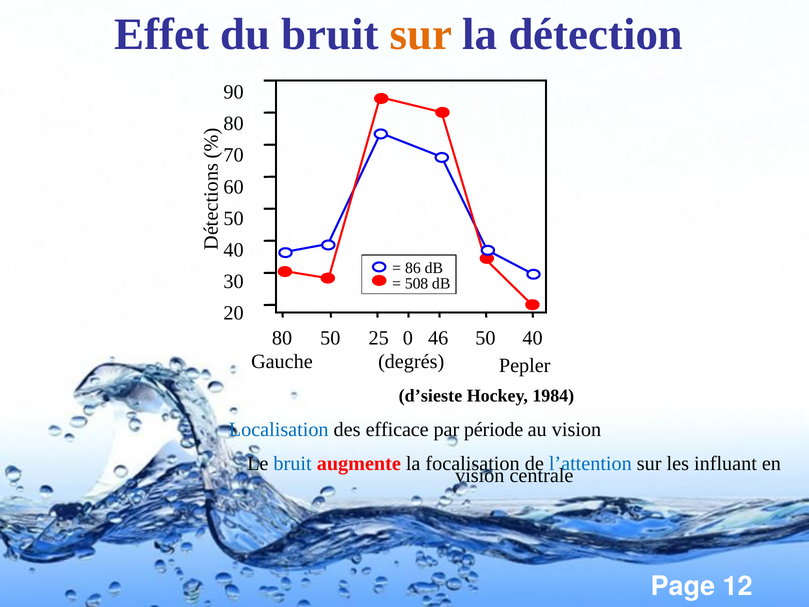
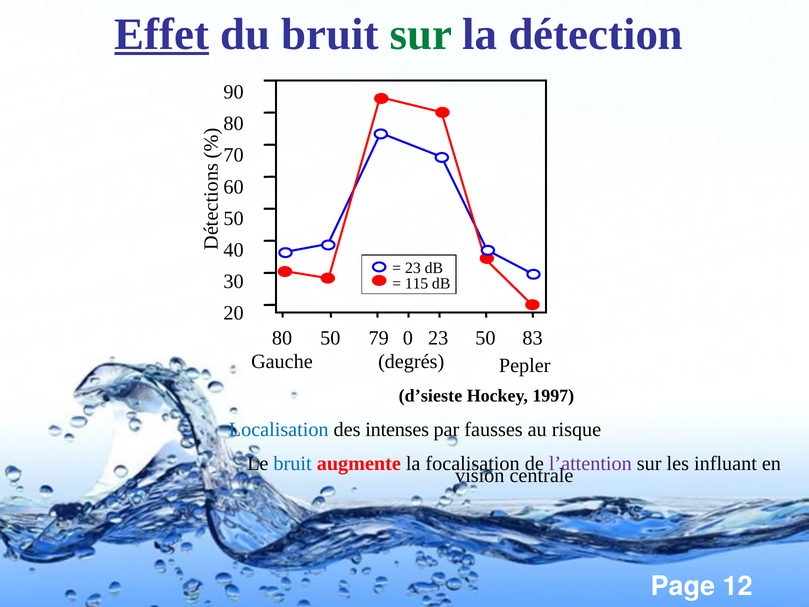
Effet underline: none -> present (162, 34)
sur colour: orange -> green (421, 34)
86: 86 -> 23 (413, 268)
508: 508 -> 115 (417, 283)
25: 25 -> 79 (379, 338)
0 46: 46 -> 23 (438, 338)
40: 40 -> 83 (533, 338)
1984: 1984 -> 1997 (553, 396)
efficace: efficace -> intenses (397, 429)
période: période -> fausses (494, 429)
au vision: vision -> risque (577, 429)
l’attention colour: blue -> purple (590, 463)
